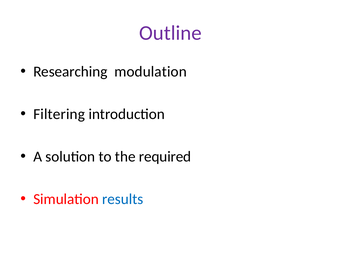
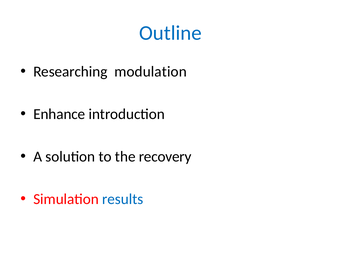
Outline colour: purple -> blue (170, 33)
Filtering: Filtering -> Enhance (59, 114)
required: required -> recovery (165, 156)
